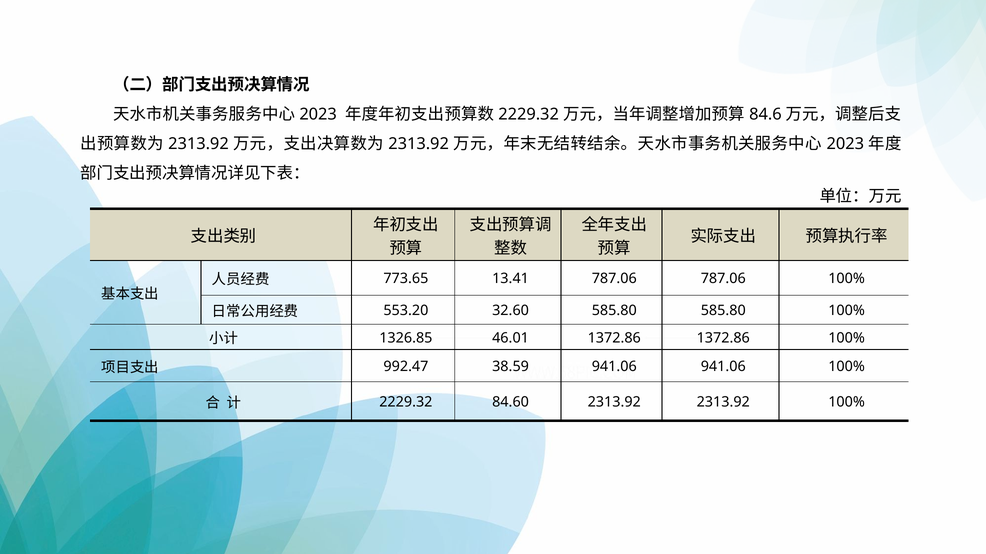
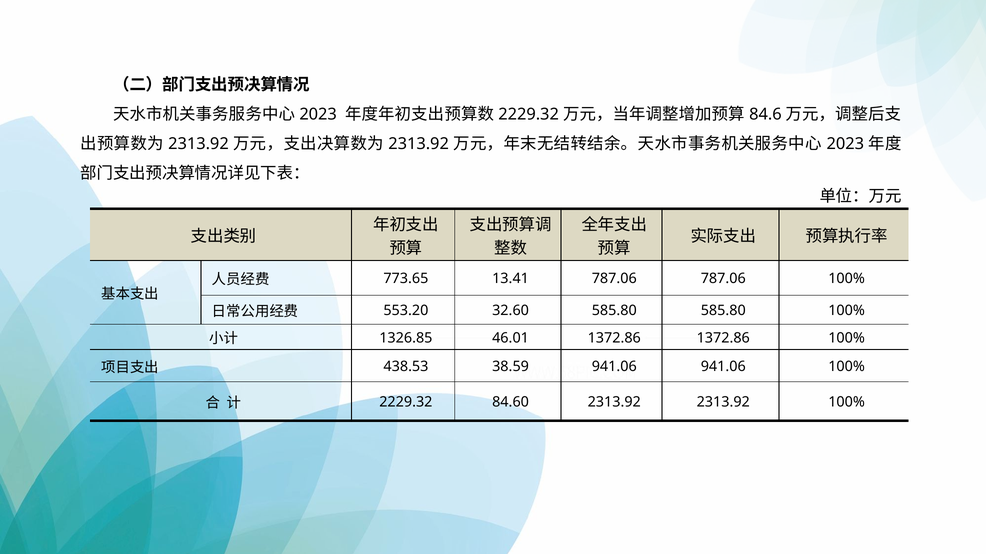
992.47: 992.47 -> 438.53 (406, 367)
